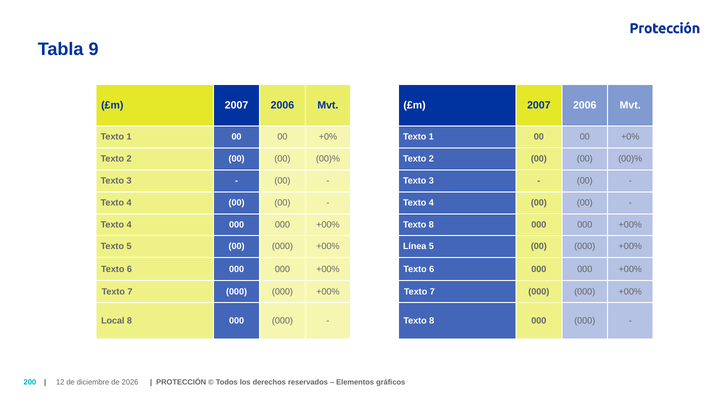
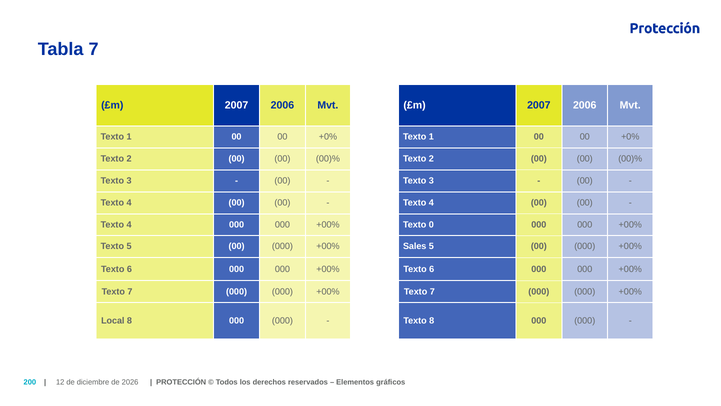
Tabla 9: 9 -> 7 (94, 49)
8: 8 -> 0 (431, 224)
Línea: Línea -> Sales (415, 246)
